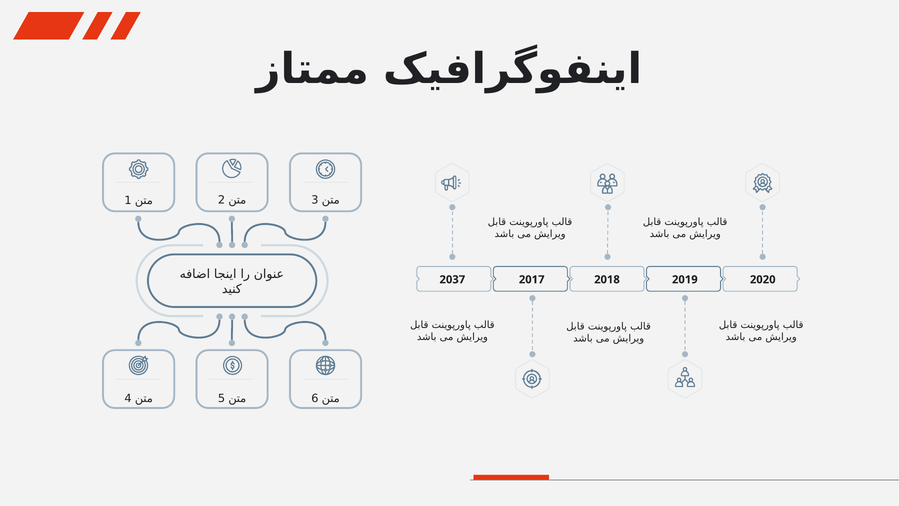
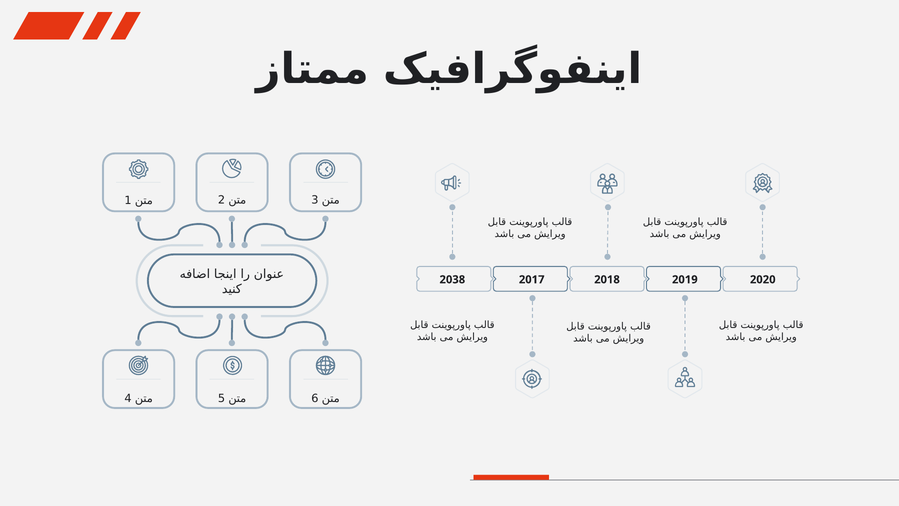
2037: 2037 -> 2038 (452, 279)
